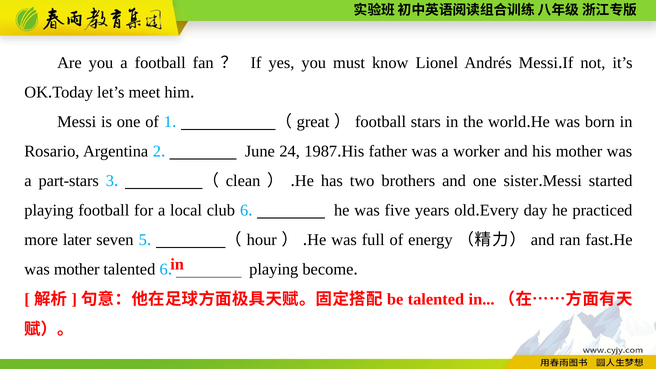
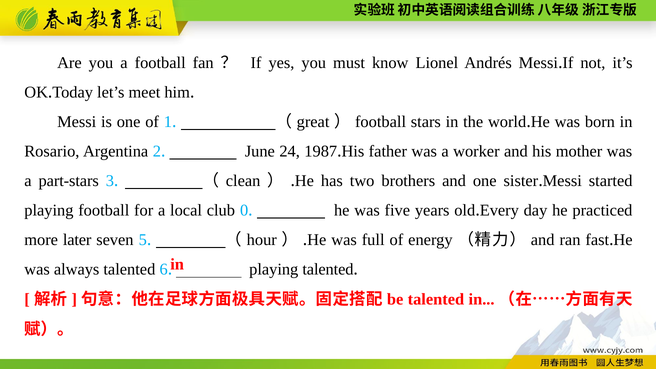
club 6: 6 -> 0 (244, 210)
was mother: mother -> always (77, 269)
playing become: become -> talented (328, 269)
